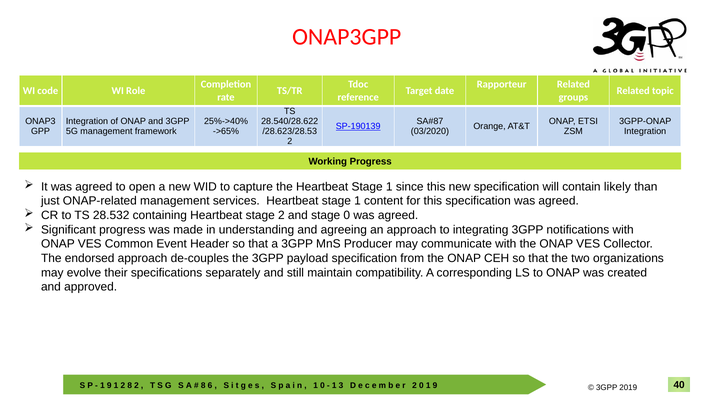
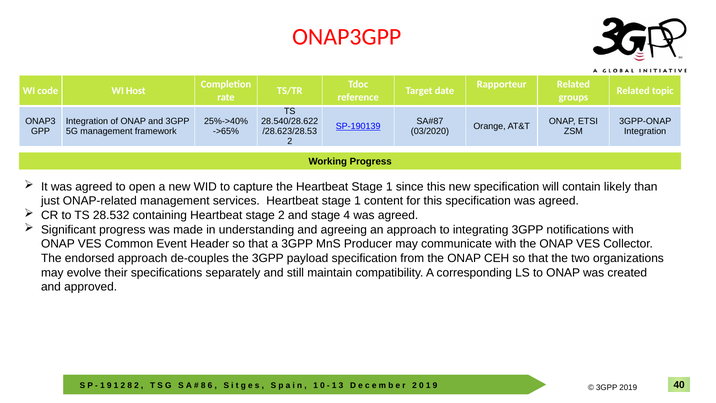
Role: Role -> Host (136, 91)
stage 0: 0 -> 4 (347, 215)
